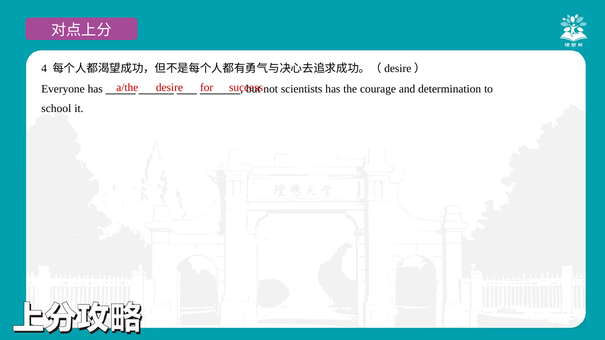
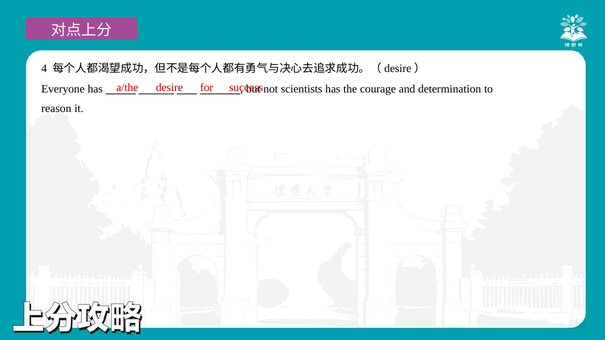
school: school -> reason (56, 109)
